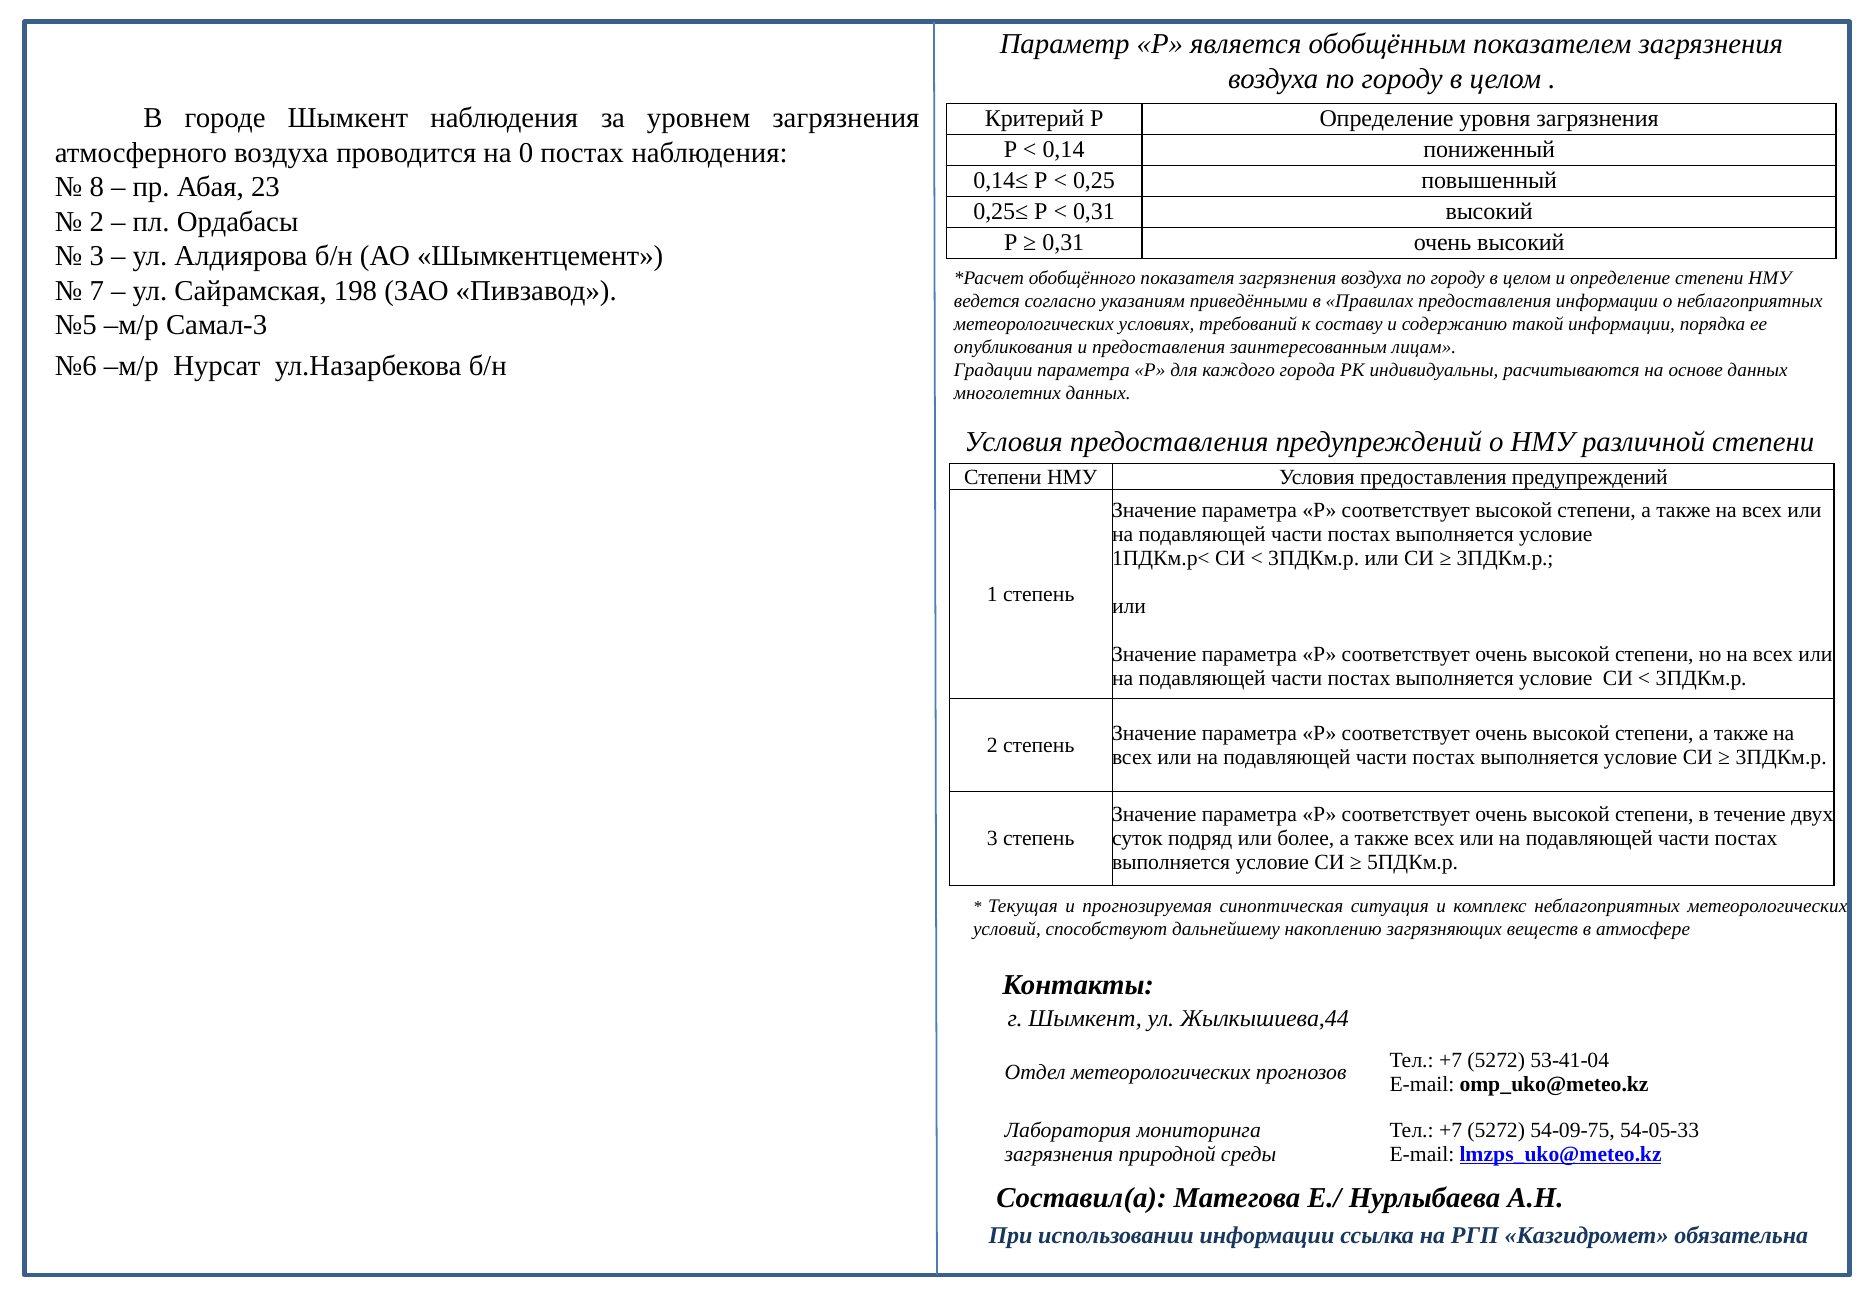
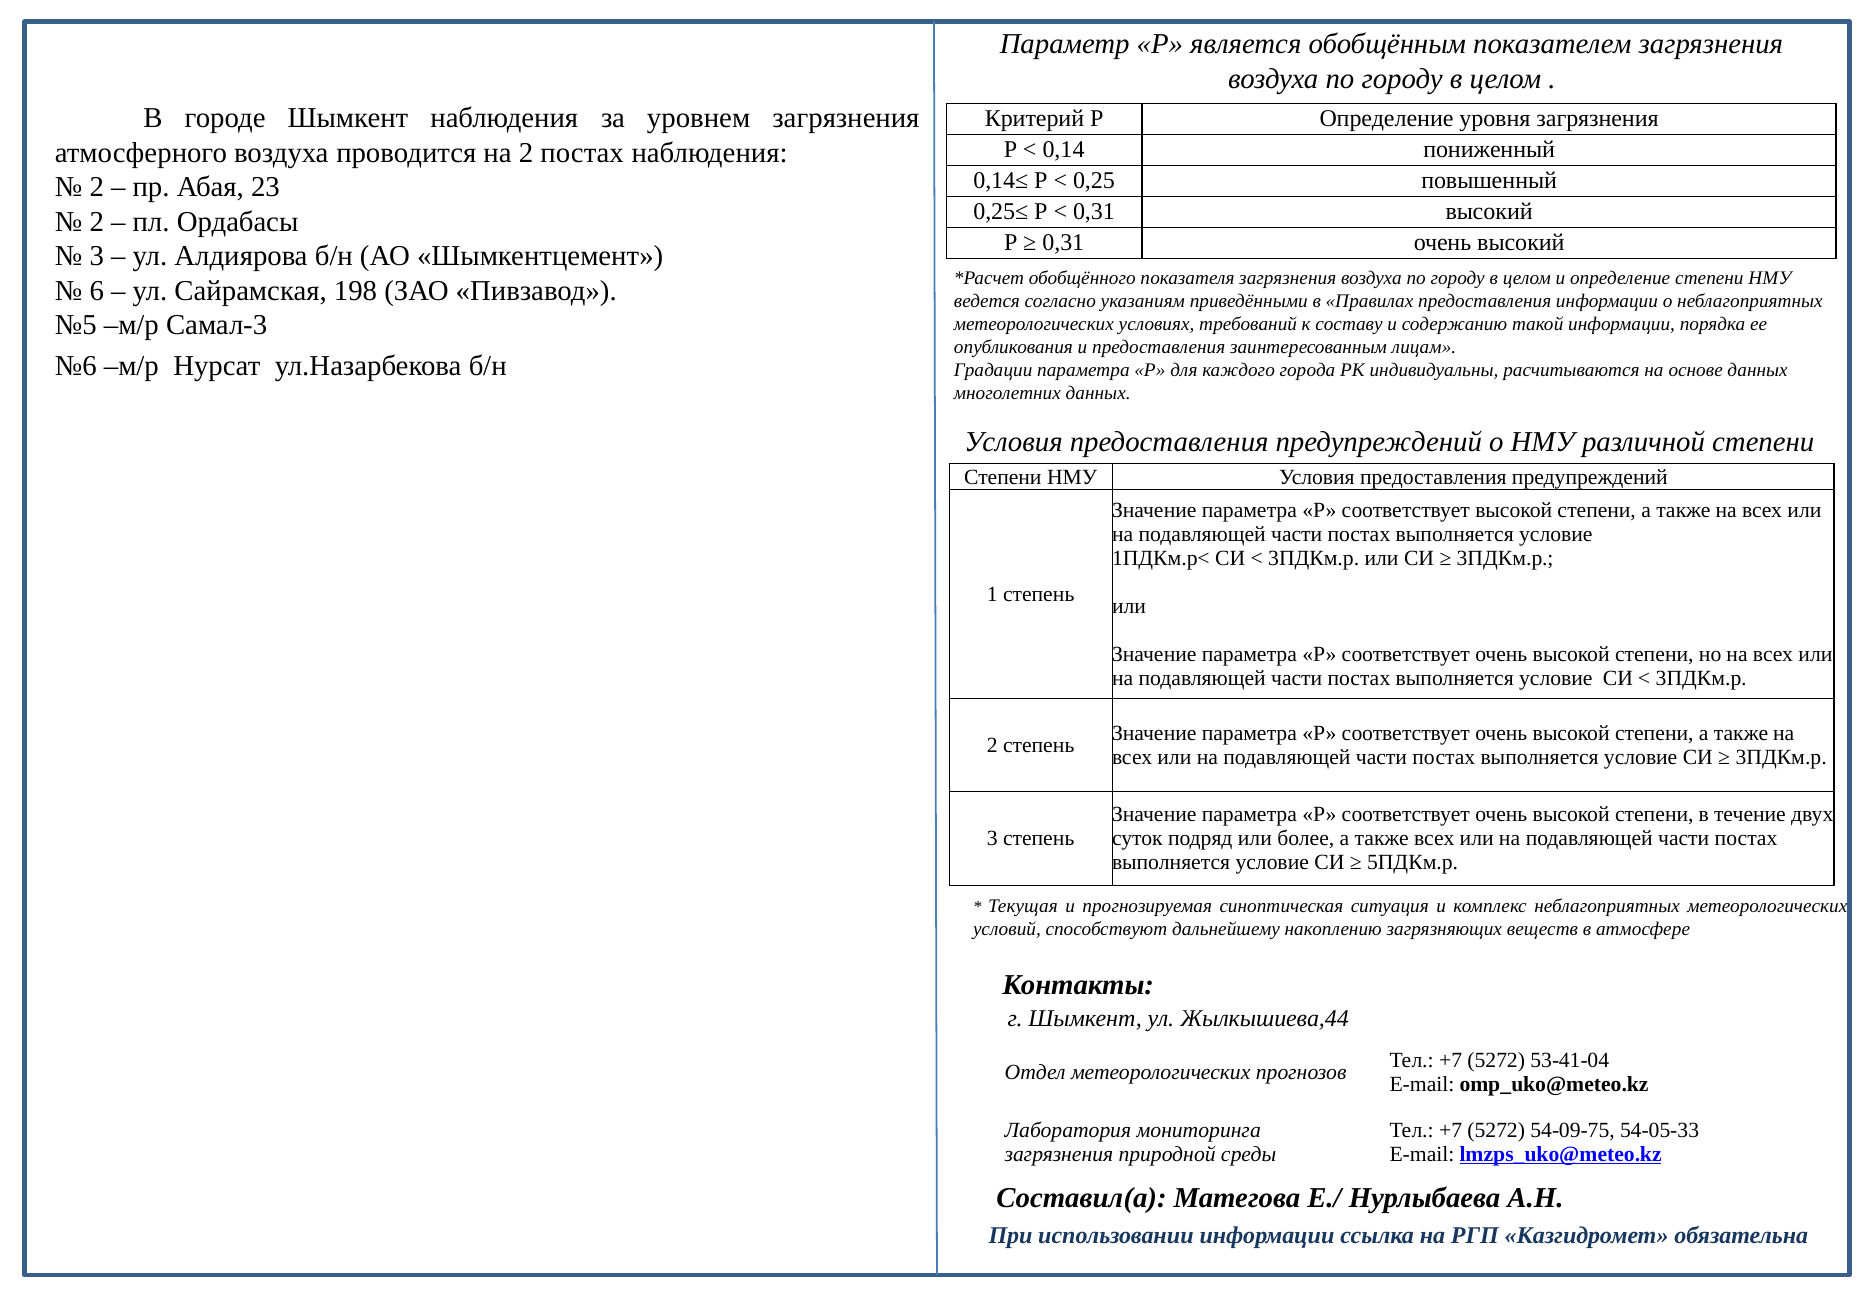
на 0: 0 -> 2 (526, 153)
8: 8 -> 2 (97, 187)
7: 7 -> 6 (97, 291)
